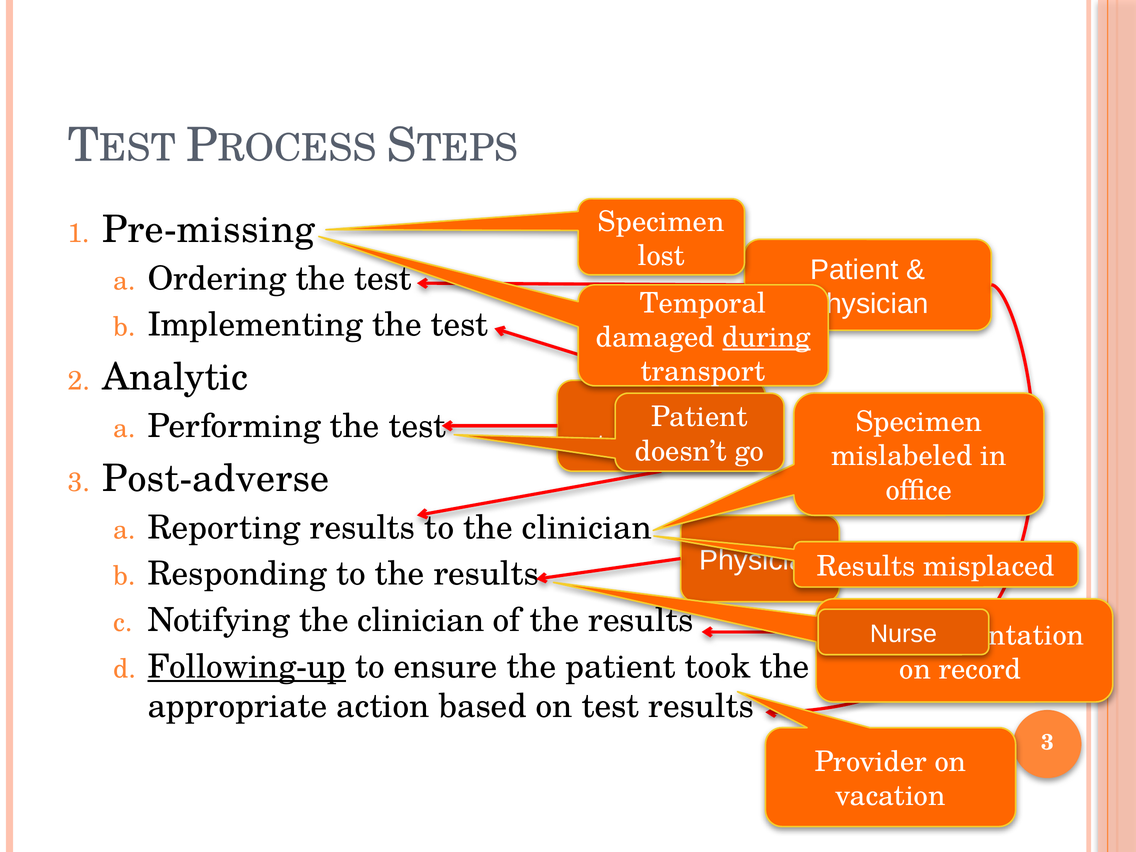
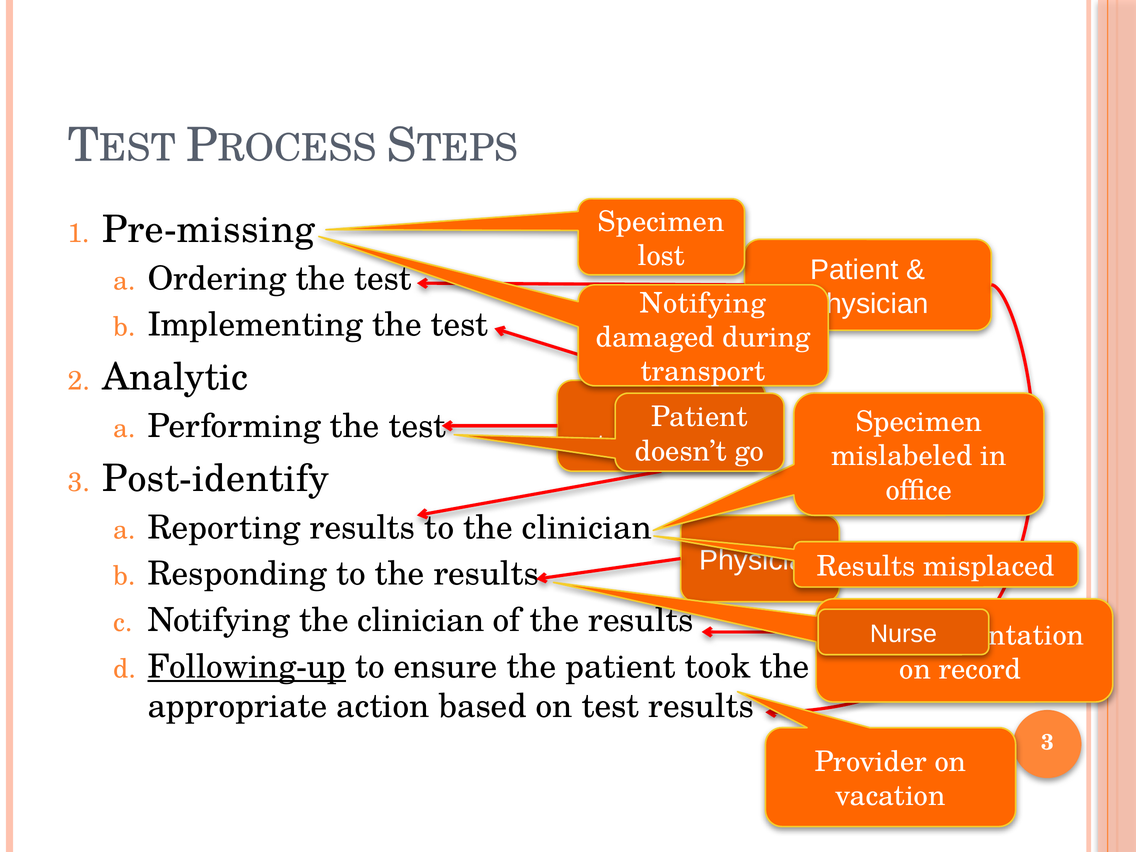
Temporal: Temporal -> Notifying (703, 303)
during underline: present -> none (766, 337)
Post-adverse: Post-adverse -> Post-identify (216, 479)
